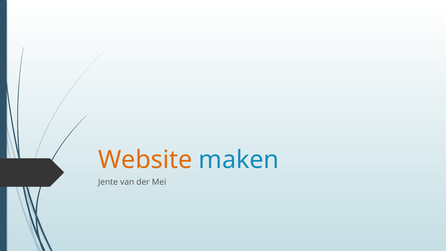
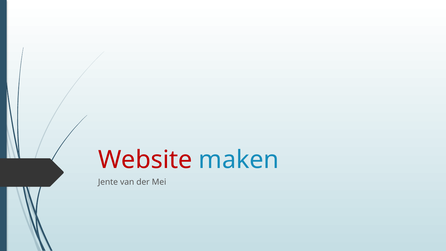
Website colour: orange -> red (145, 160)
